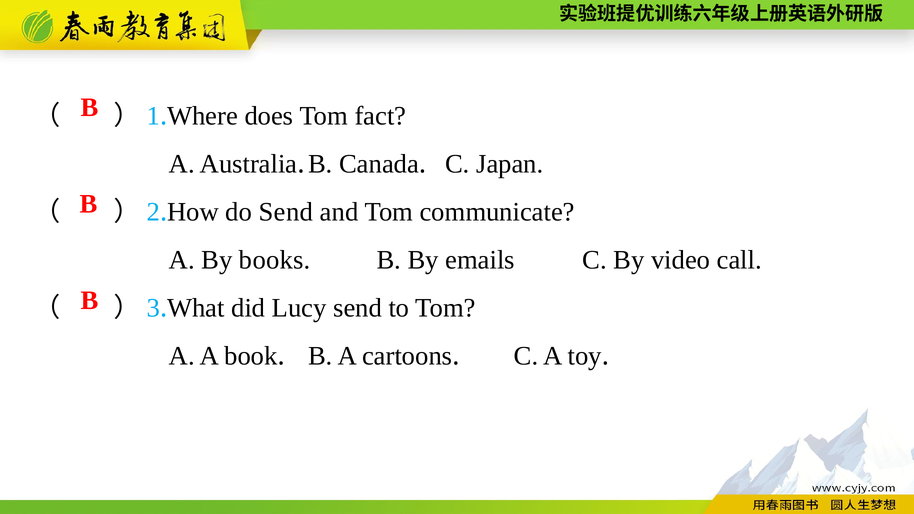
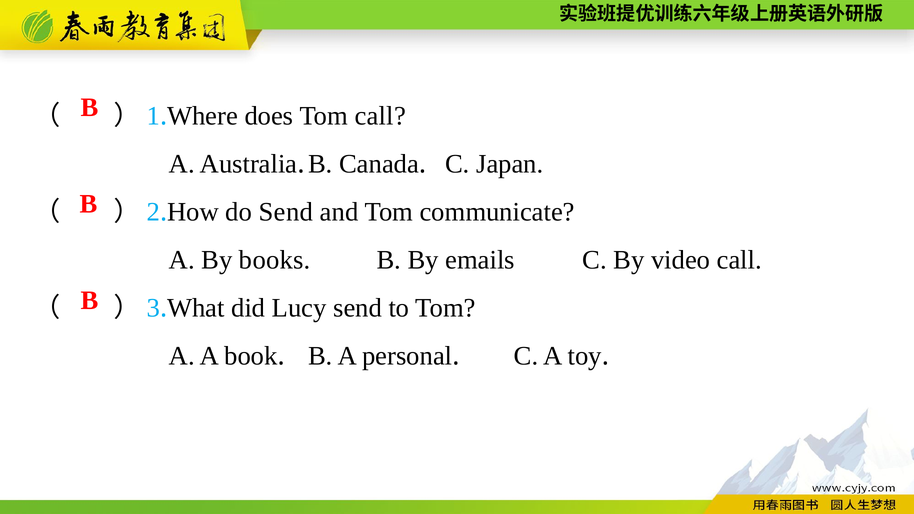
Tom fact: fact -> call (380, 116)
cartoons: cartoons -> personal (407, 356)
